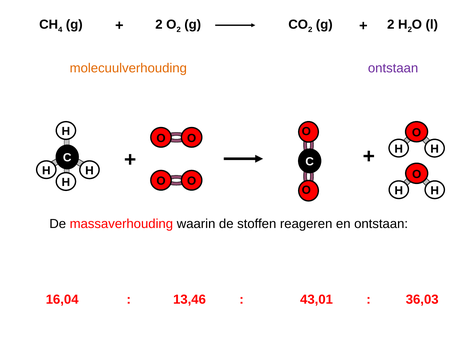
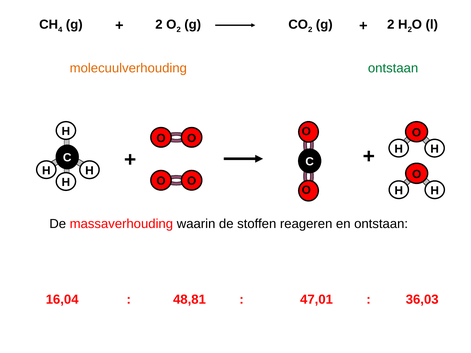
ontstaan colour: purple -> green (393, 68)
13,46: 13,46 -> 48,81 (189, 300)
43,01: 43,01 -> 47,01 (317, 300)
